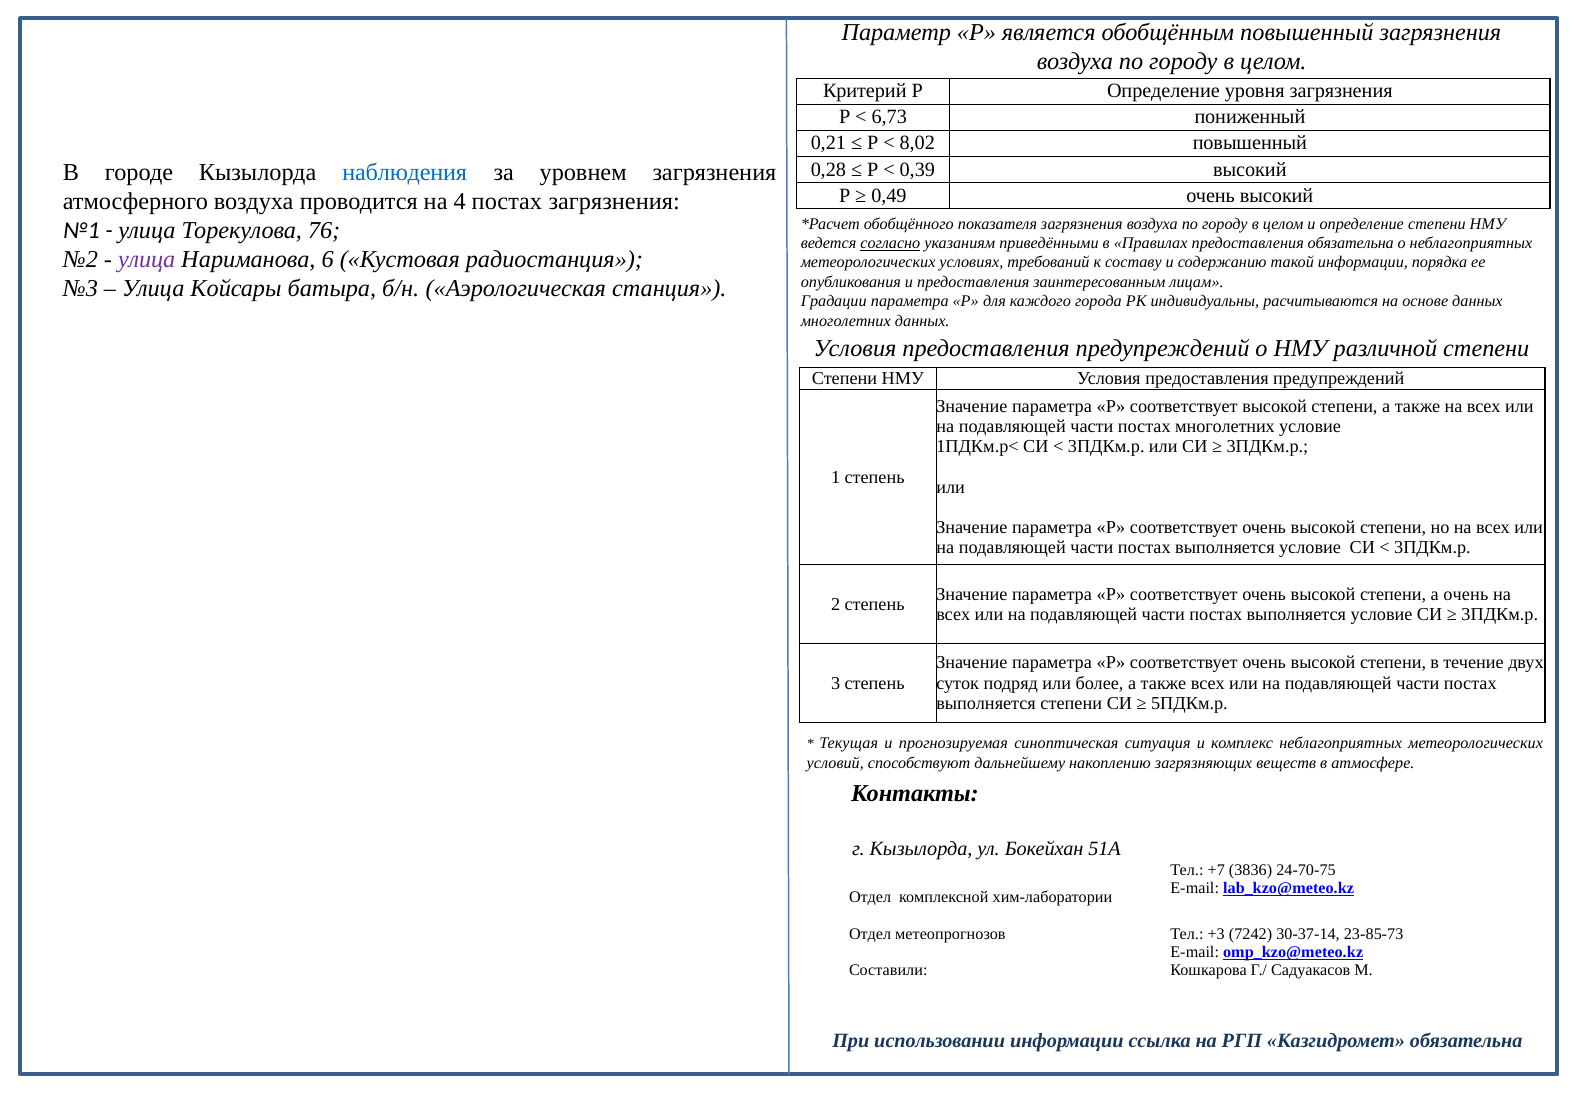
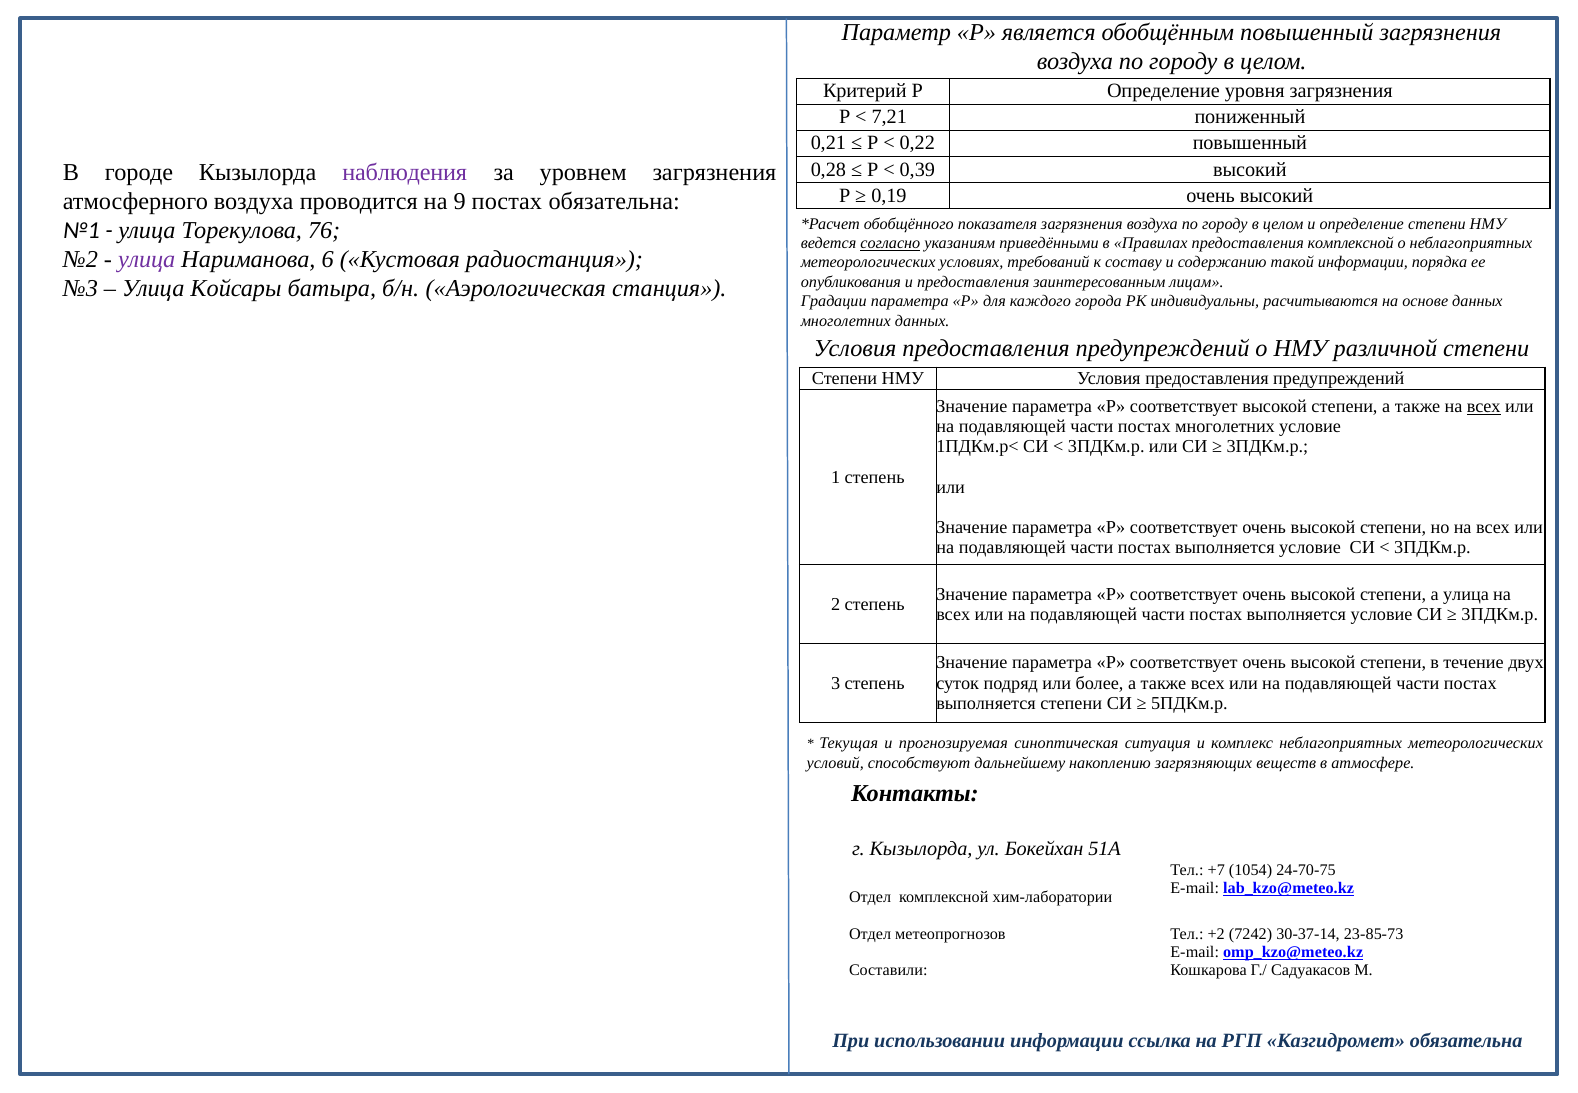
6,73: 6,73 -> 7,21 (889, 117)
8,02: 8,02 -> 0,22 (917, 143)
наблюдения colour: blue -> purple (405, 172)
0,49: 0,49 -> 0,19 (889, 195)
4: 4 -> 9 (460, 201)
постах загрязнения: загрязнения -> обязательна (614, 201)
предоставления обязательна: обязательна -> комплексной (1351, 243)
всех underline: none -> present (1484, 406)
а очень: очень -> улица (1466, 594)
3836: 3836 -> 1054 (1251, 870)
+3: +3 -> +2 (1216, 934)
